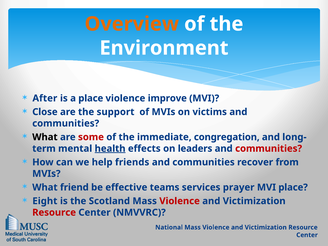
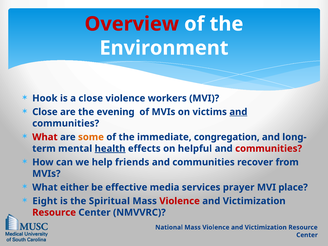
Overview colour: orange -> red (132, 24)
After: After -> Hook (45, 98)
a place: place -> close (91, 98)
improve: improve -> workers (167, 98)
support: support -> evening (116, 112)
and underline: none -> present (238, 112)
What colour: black -> red (45, 137)
some colour: red -> orange (91, 137)
leaders: leaders -> helpful (195, 149)
friend: friend -> either (74, 187)
teams: teams -> media (165, 187)
Scotland: Scotland -> Spiritual (109, 201)
